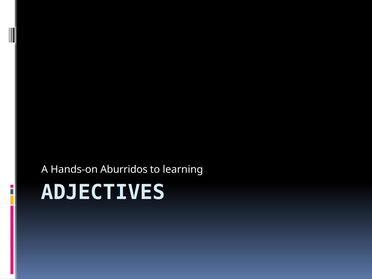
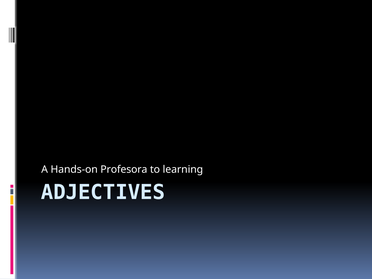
Aburridos: Aburridos -> Profesora (124, 169)
